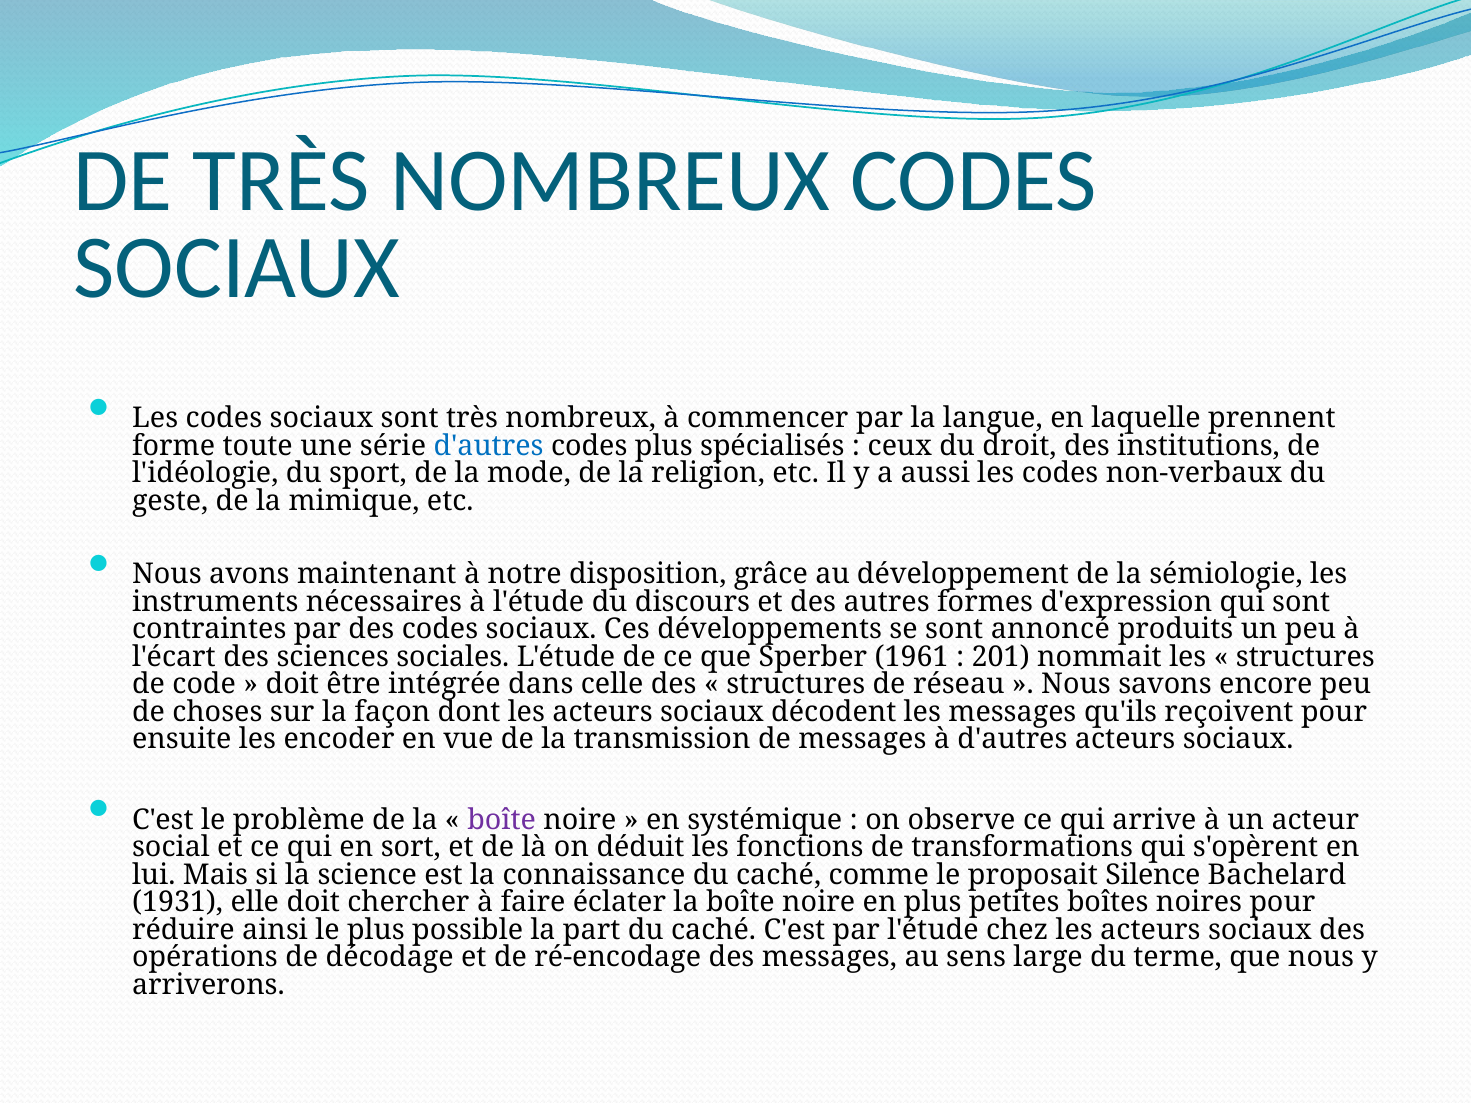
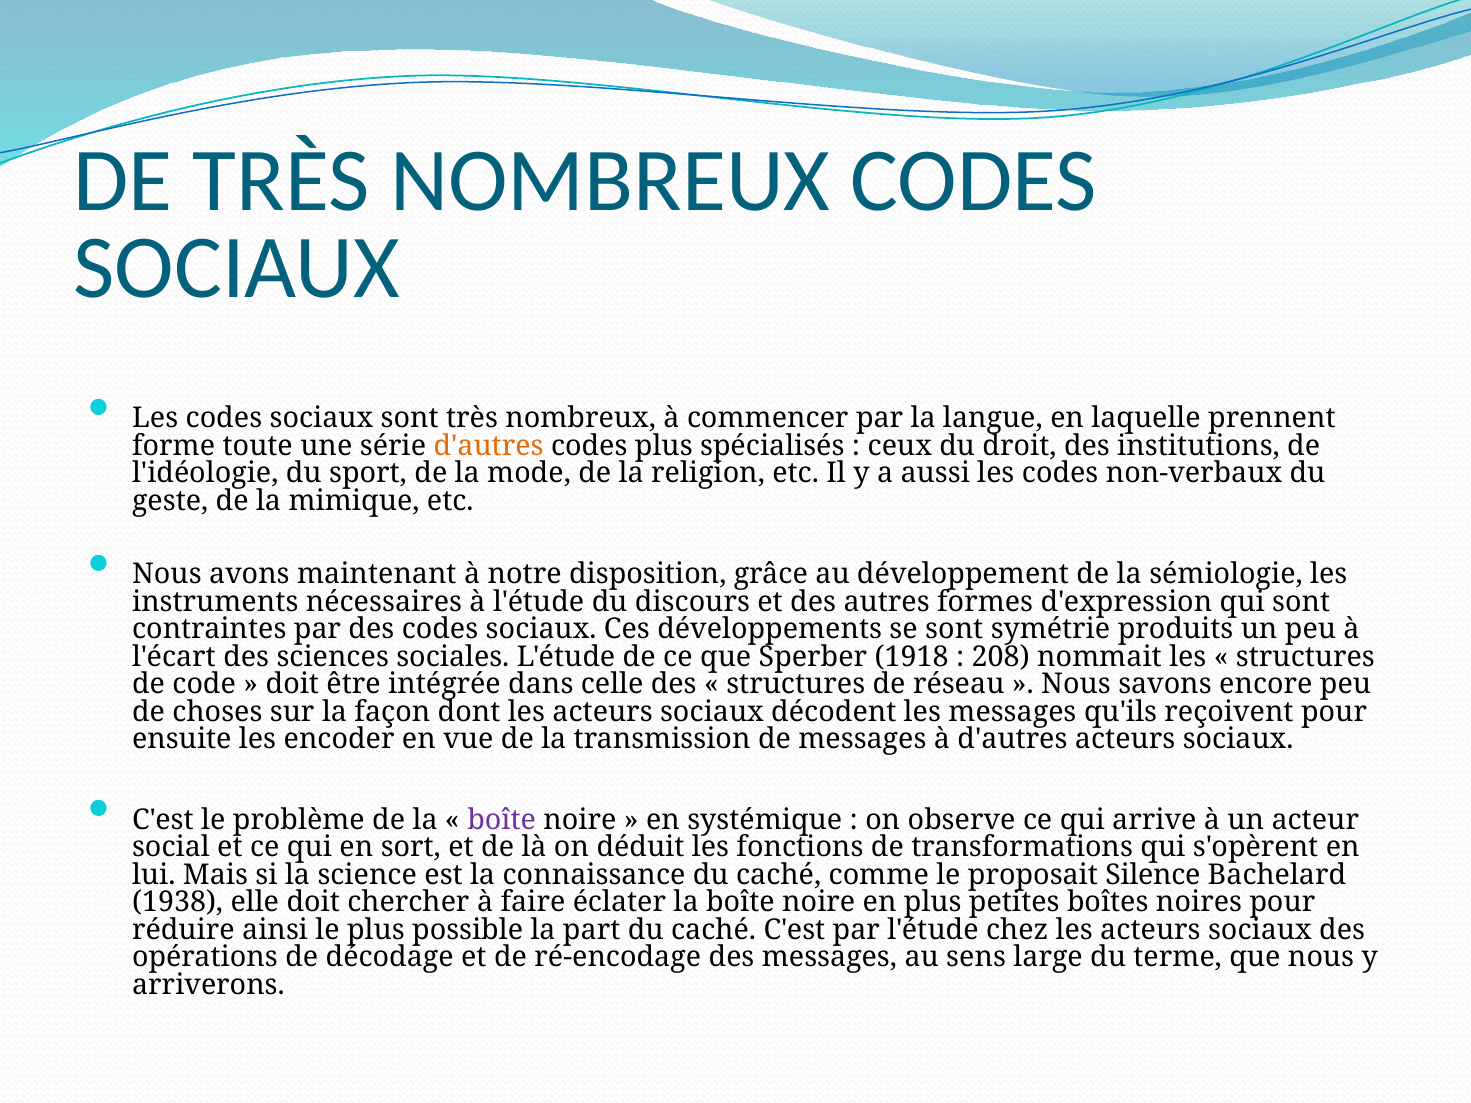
d'autres colour: blue -> orange (489, 446)
annoncé: annoncé -> symétrie (1050, 630)
1961: 1961 -> 1918 (912, 657)
201: 201 -> 208 (1001, 657)
1931: 1931 -> 1938 (178, 902)
